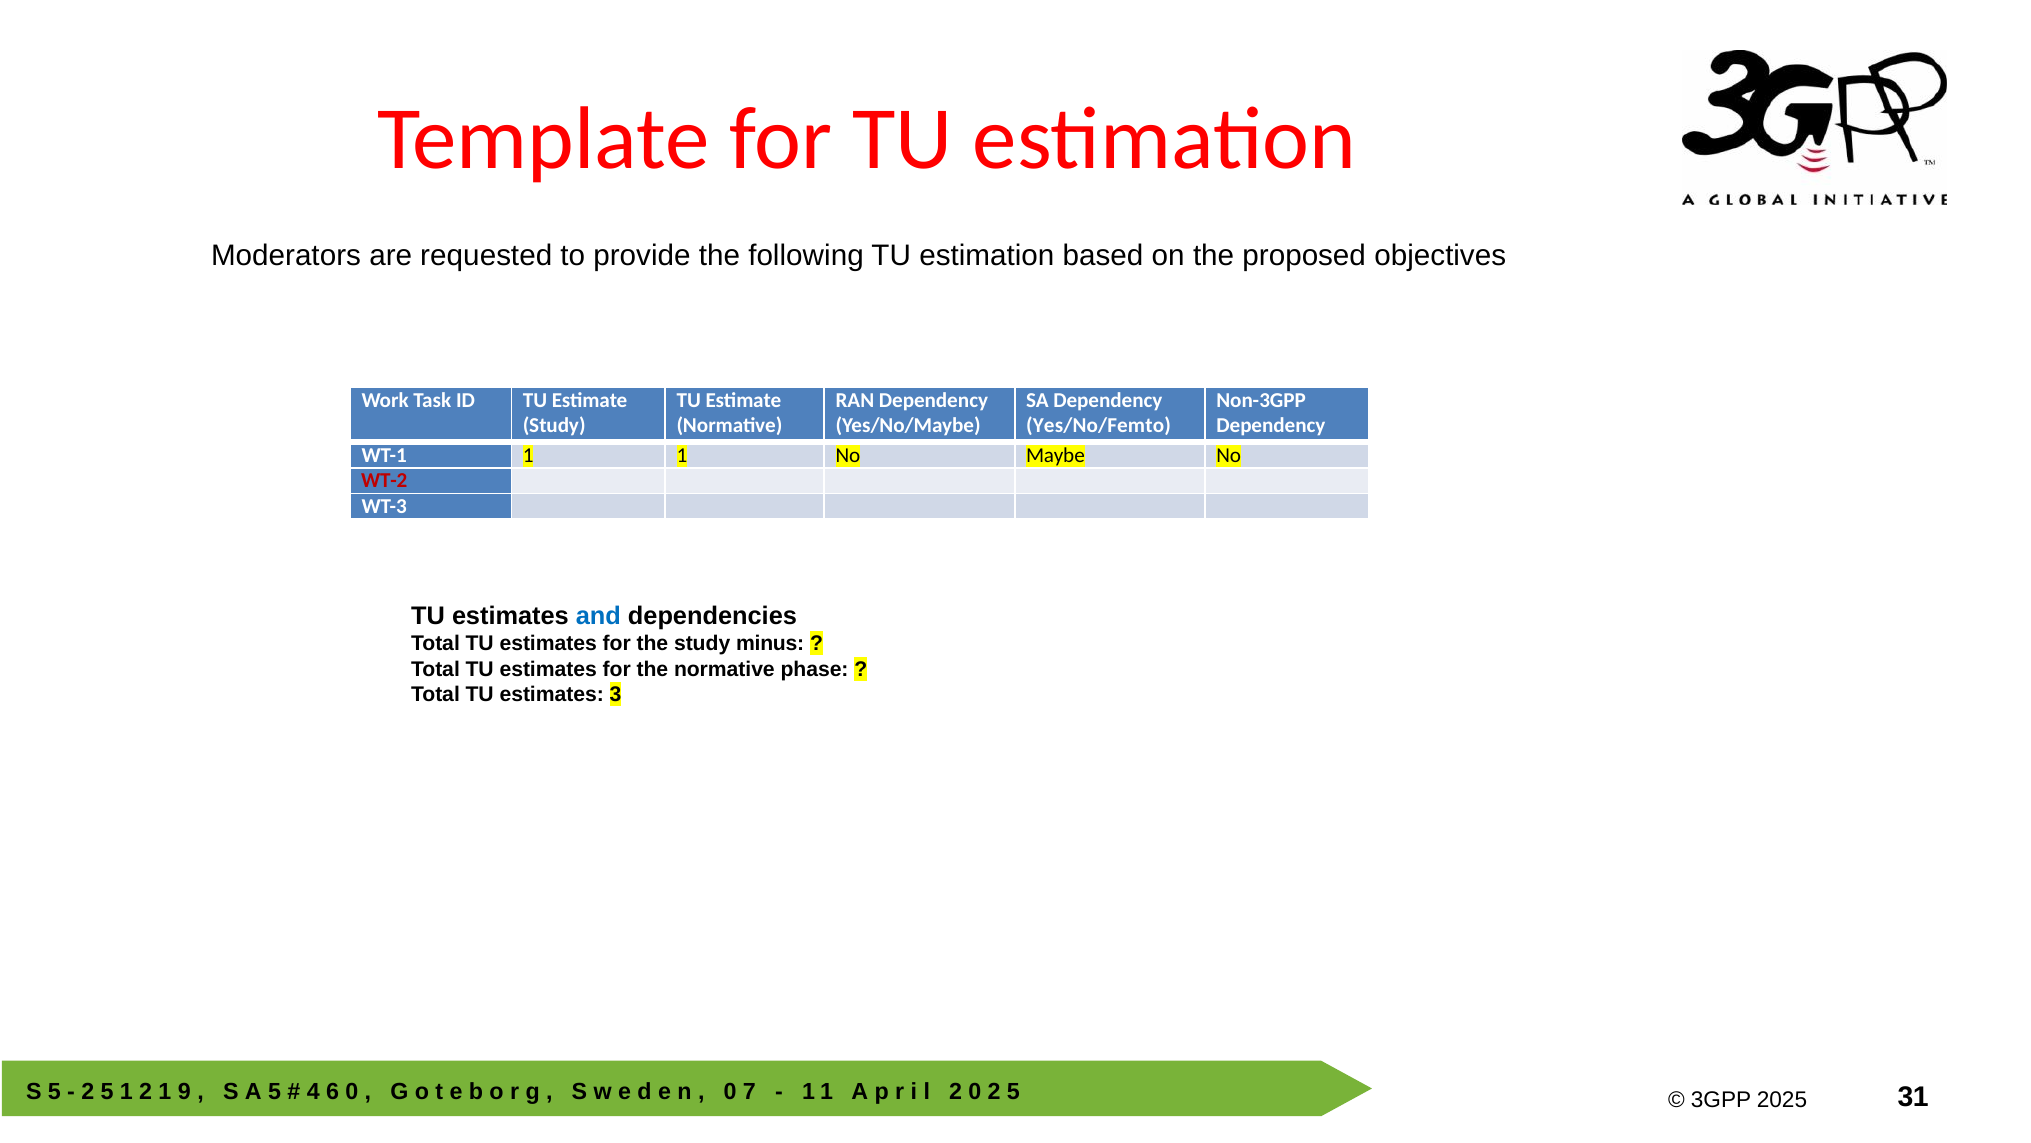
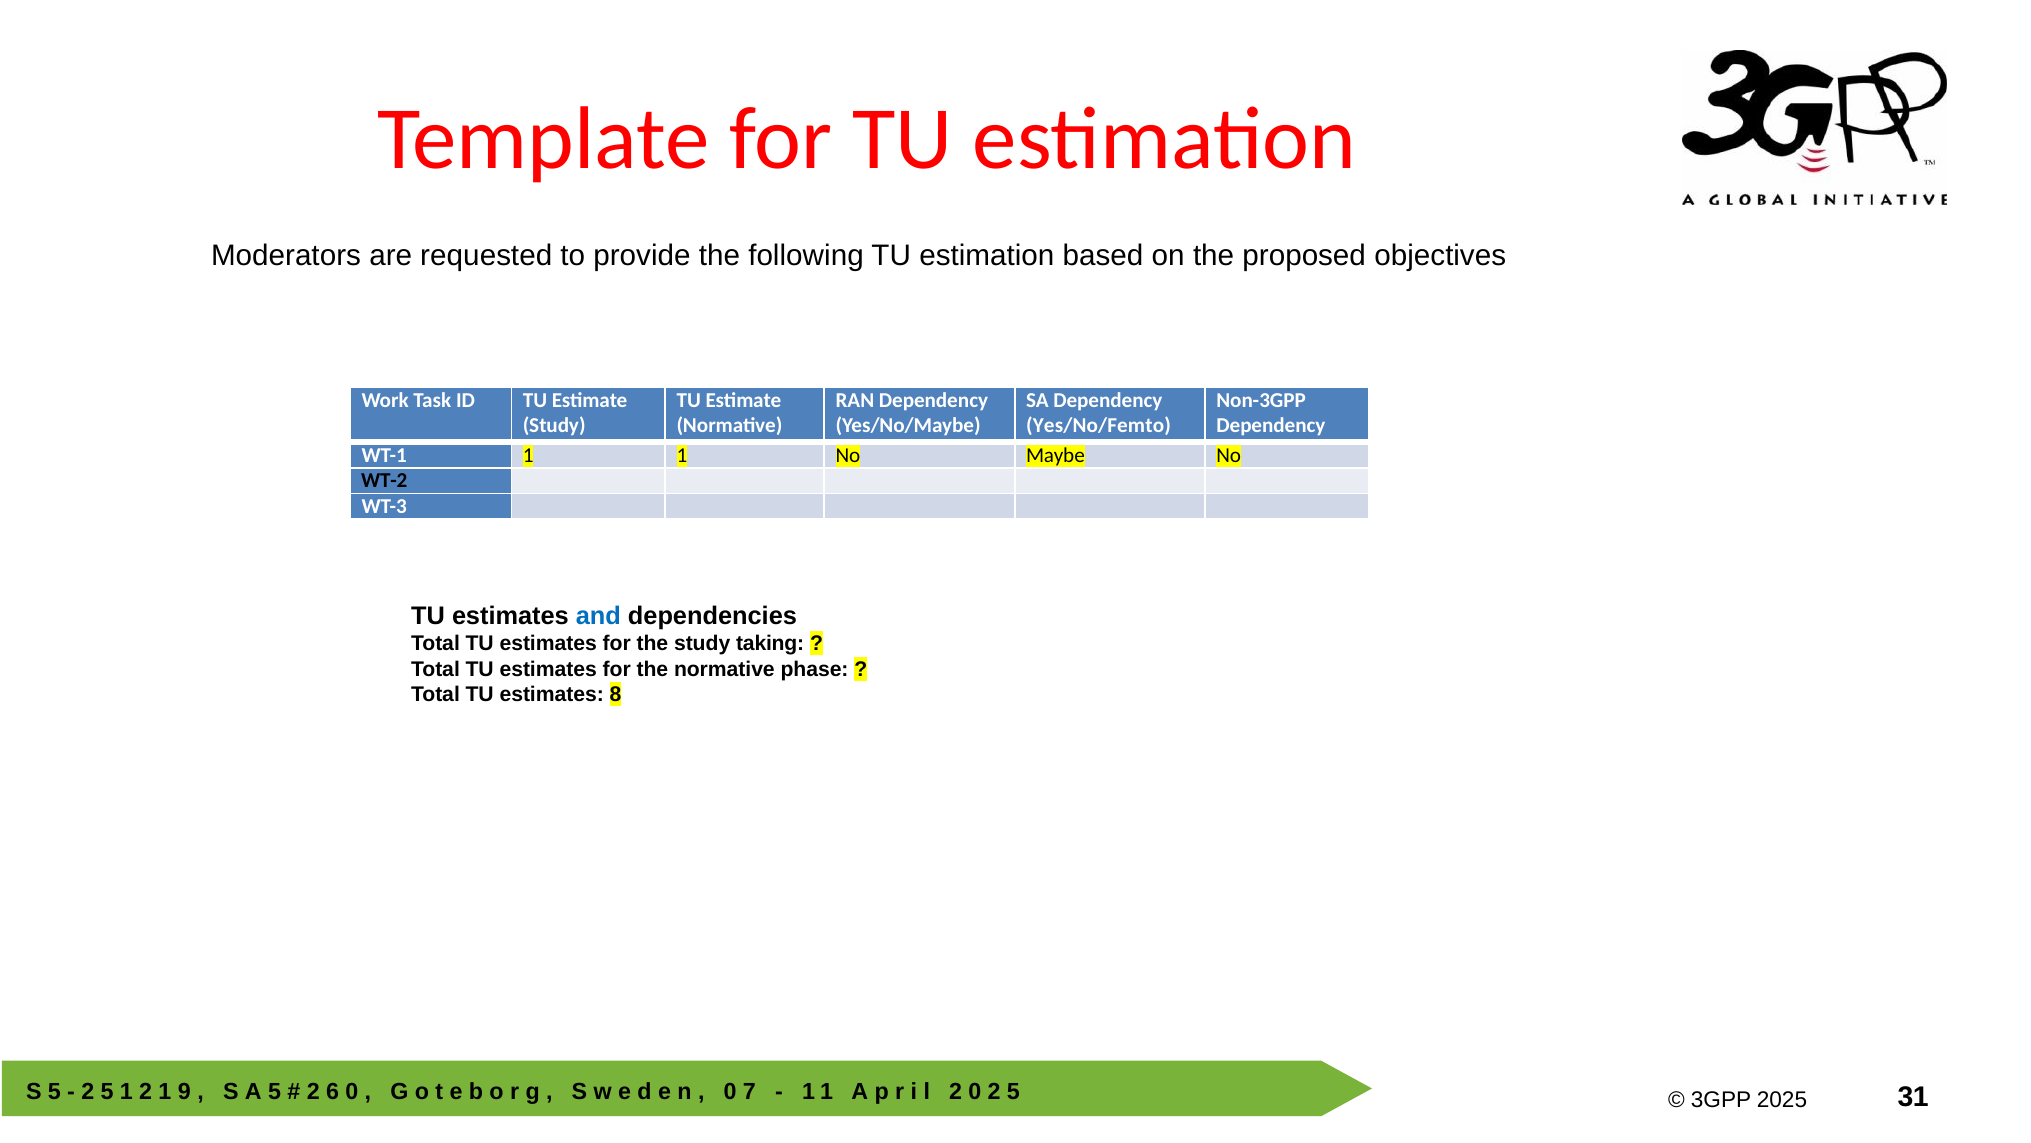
WT-2 colour: red -> black (384, 481)
minus: minus -> taking (770, 643)
3: 3 -> 8 (616, 694)
4: 4 -> 2 (313, 1091)
